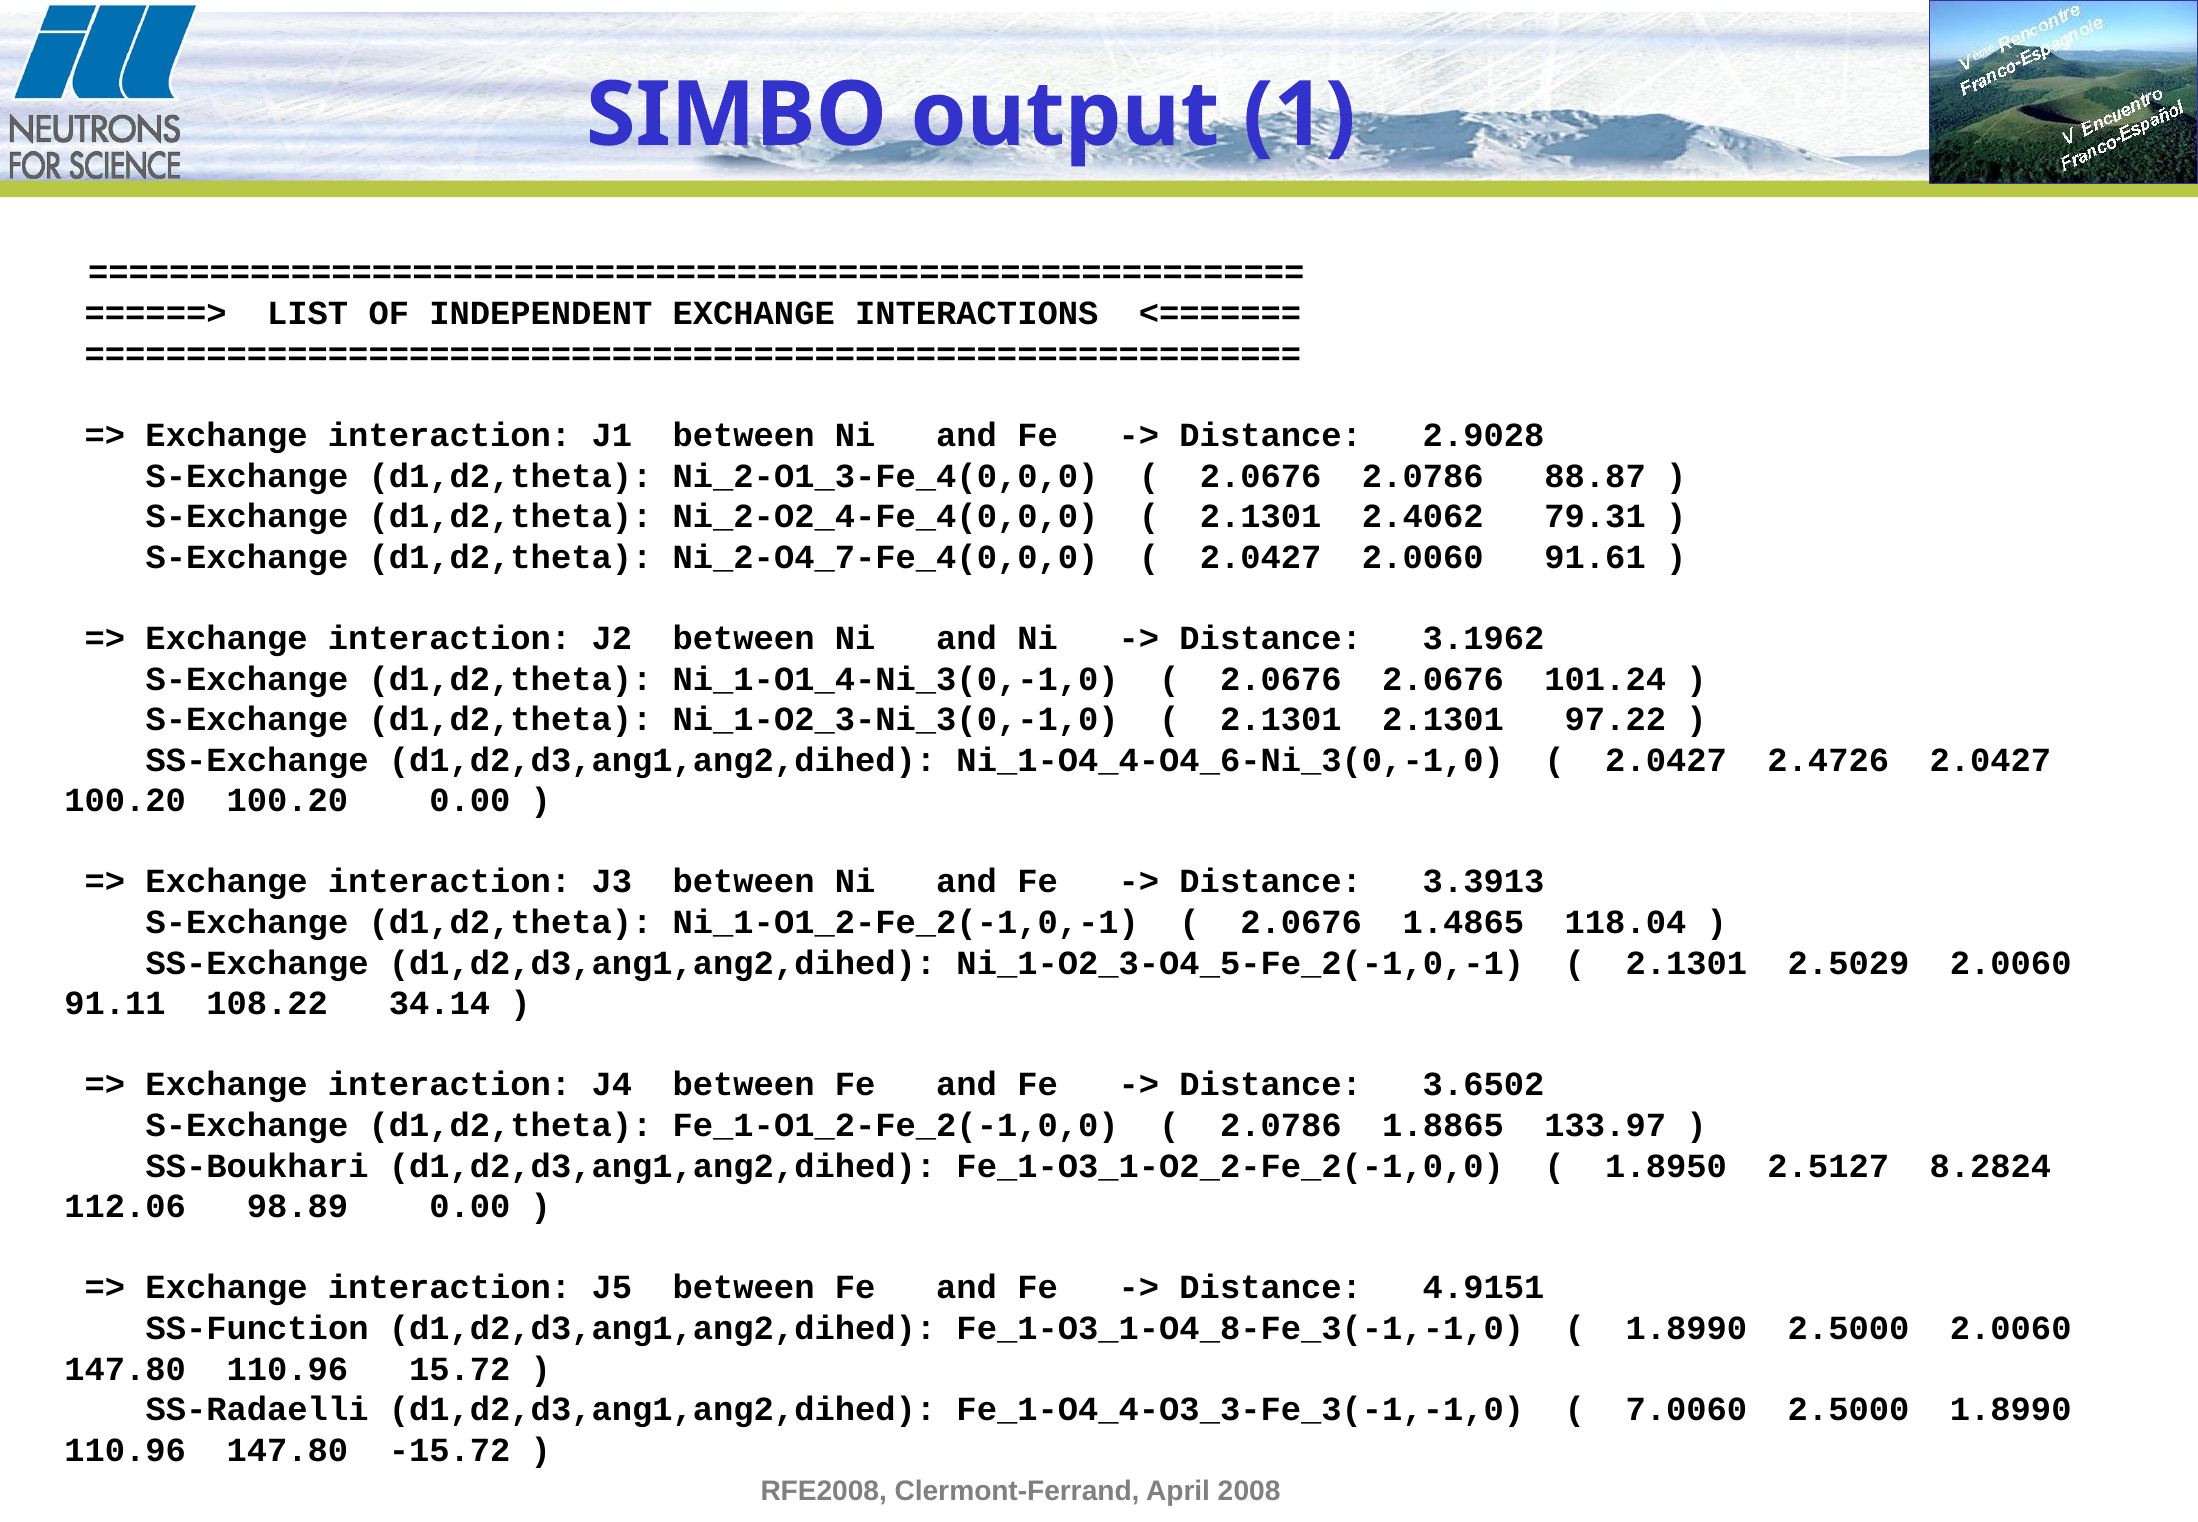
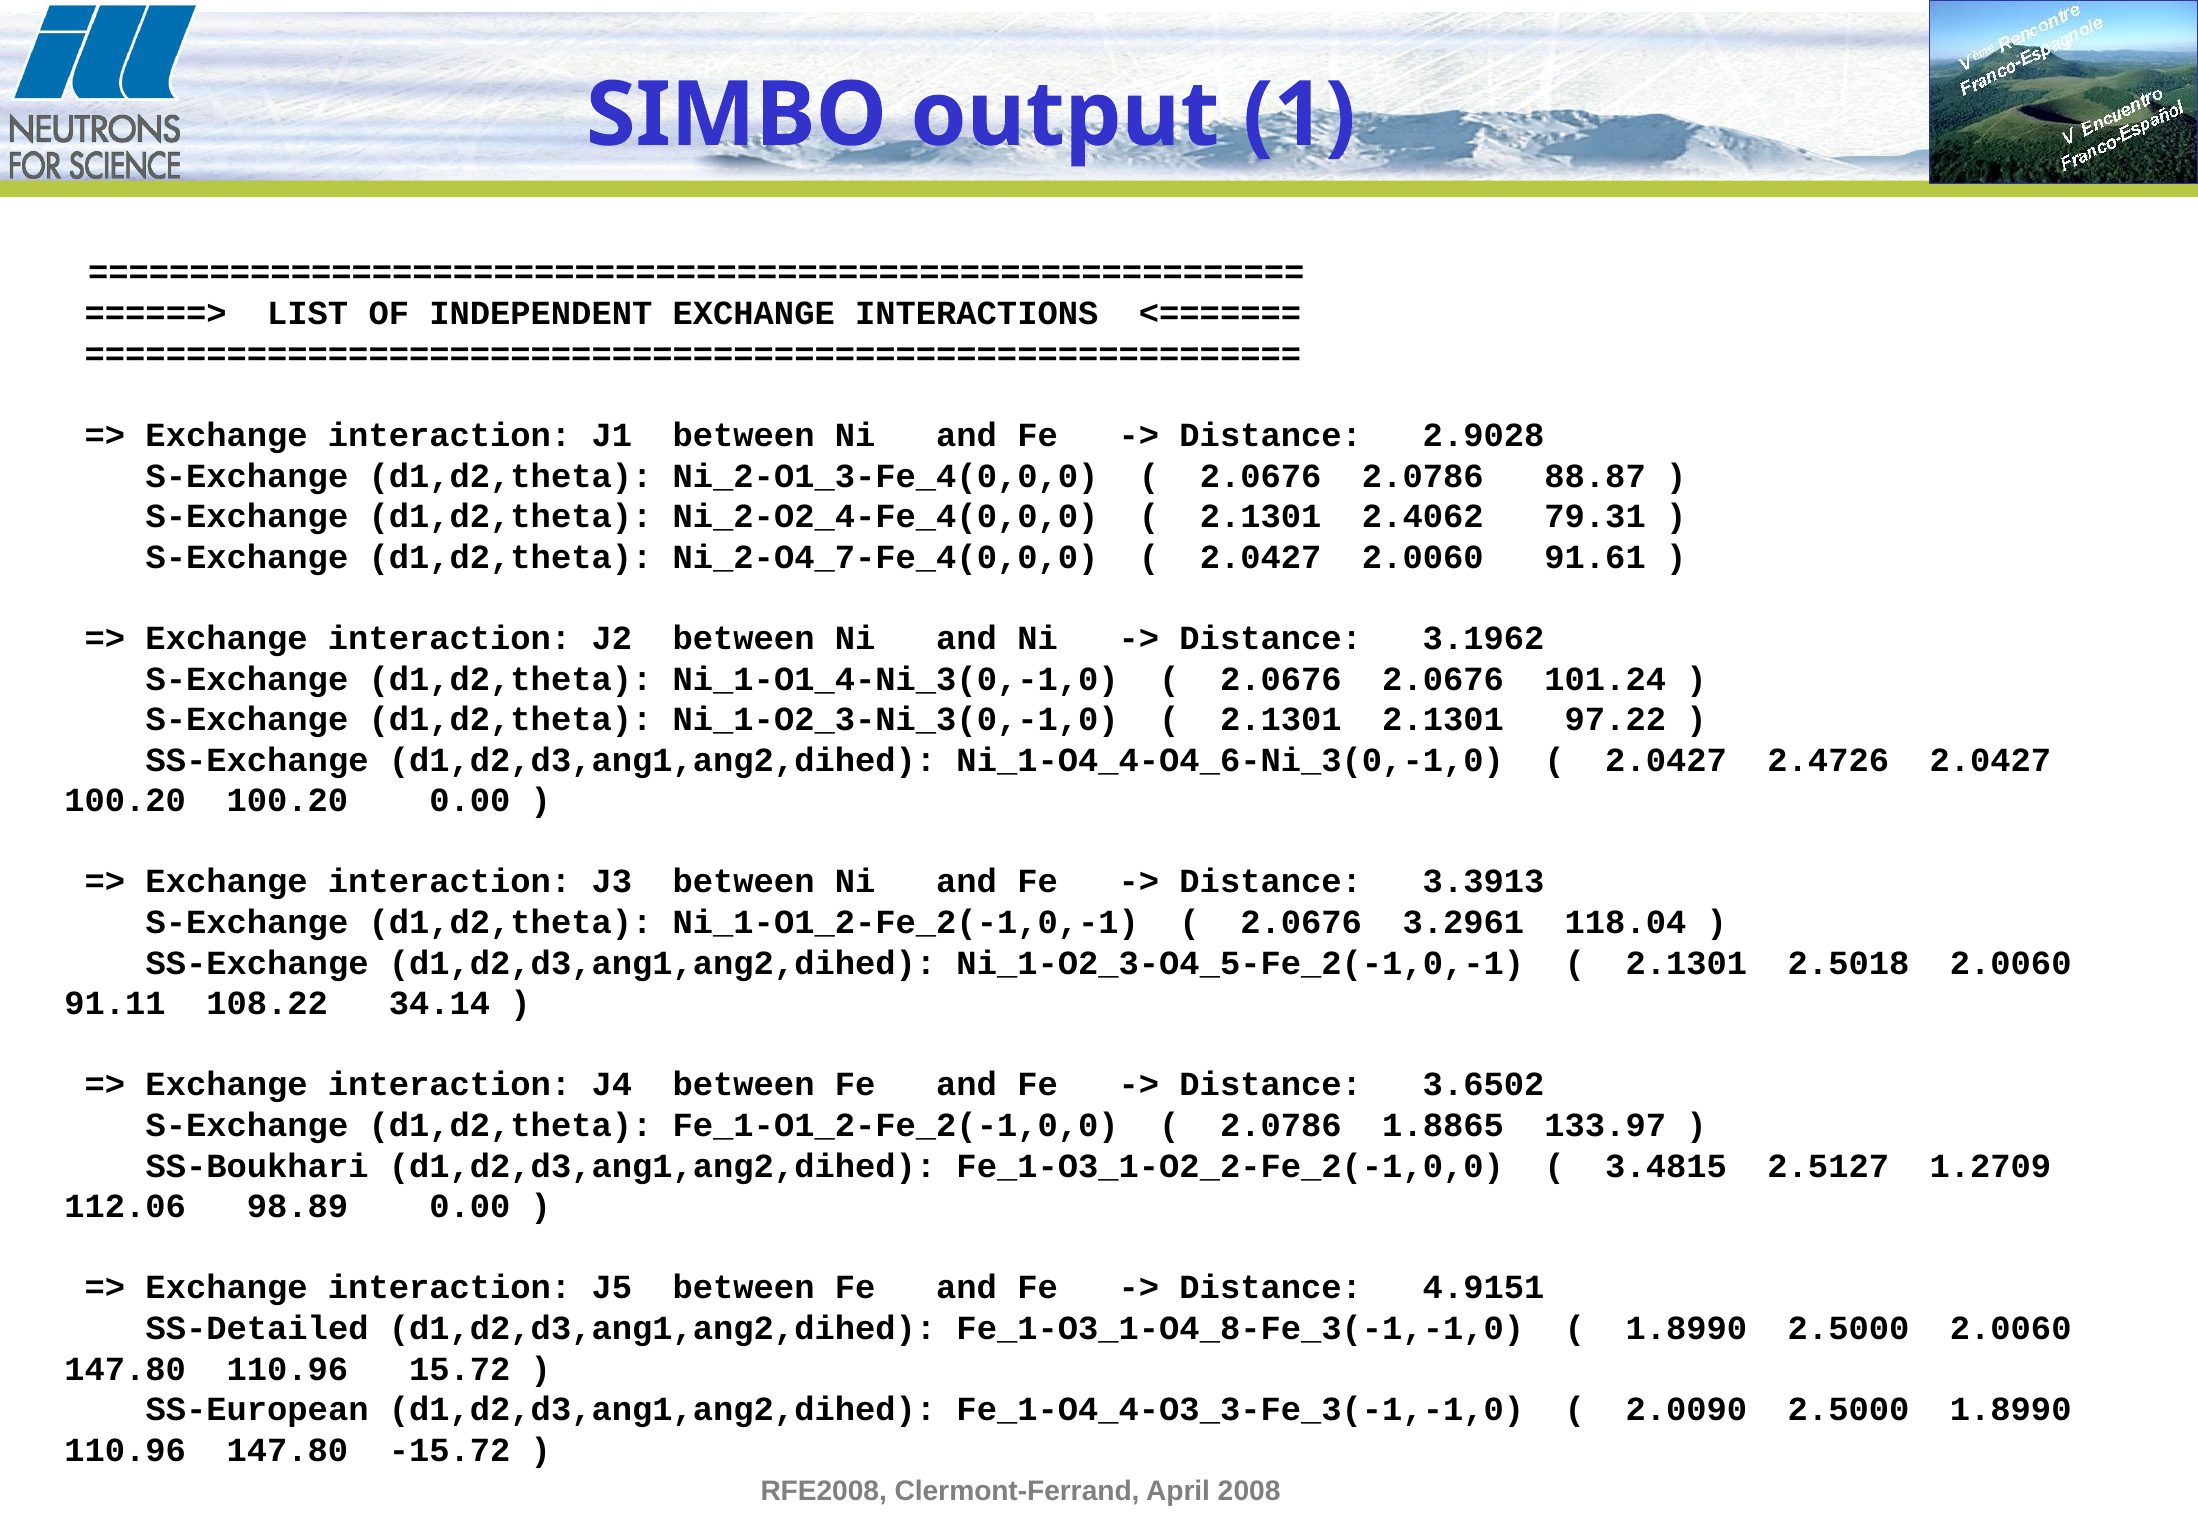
1.4865: 1.4865 -> 3.2961 (1463, 922)
2.5029: 2.5029 -> 2.5018 (1849, 963)
1.8950: 1.8950 -> 3.4815 (1666, 1166)
8.2824: 8.2824 -> 1.2709 (1990, 1166)
SS-Function: SS-Function -> SS-Detailed (257, 1328)
SS-Radaelli: SS-Radaelli -> SS-European (257, 1409)
7.0060: 7.0060 -> 2.0090 (1686, 1409)
